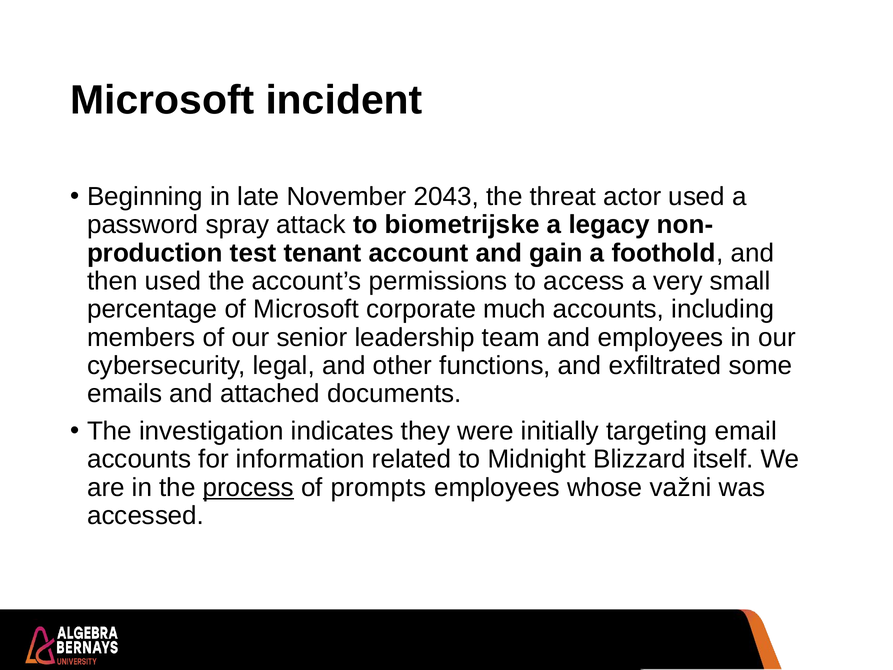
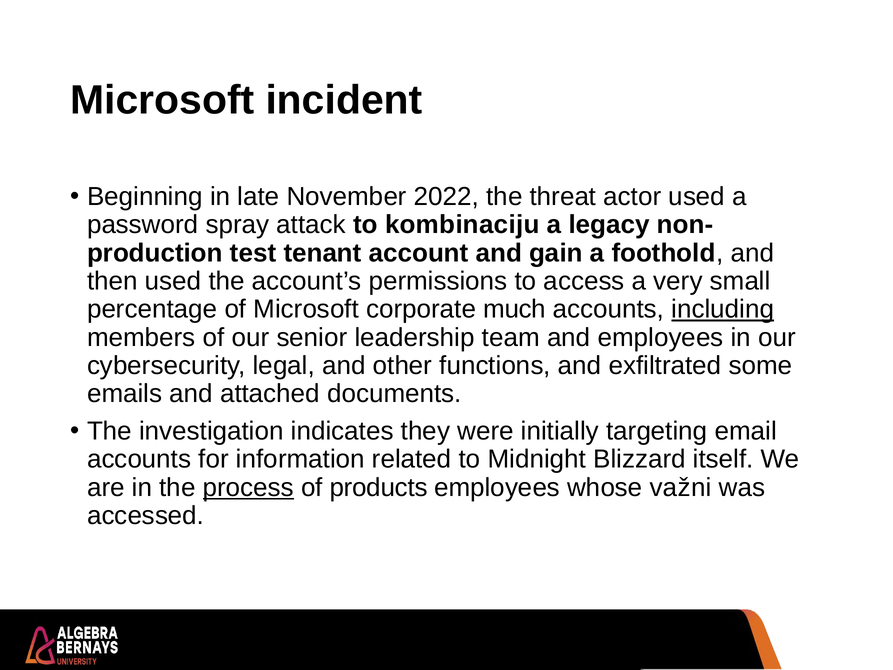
2043: 2043 -> 2022 (446, 197)
biometrijske: biometrijske -> kombinaciju (462, 225)
including underline: none -> present (723, 309)
prompts: prompts -> products (379, 487)
